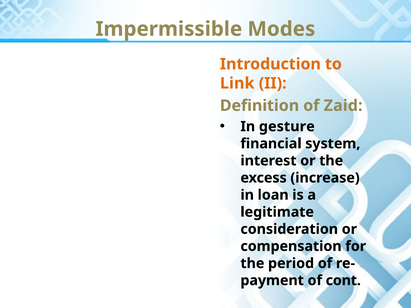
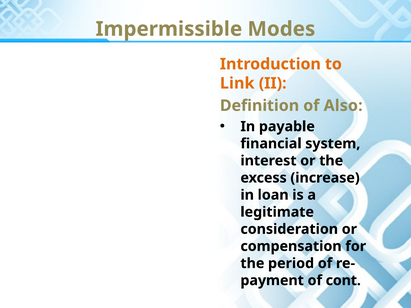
Zaid: Zaid -> Also (343, 106)
gesture: gesture -> payable (287, 127)
